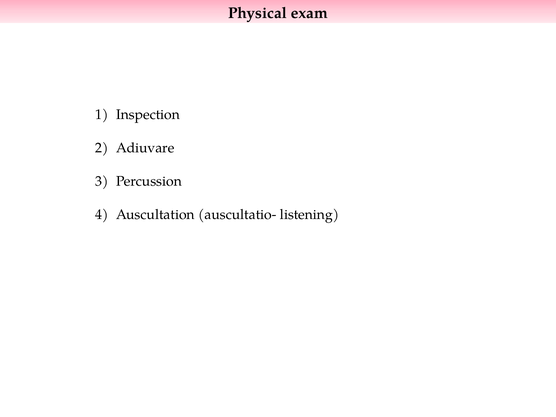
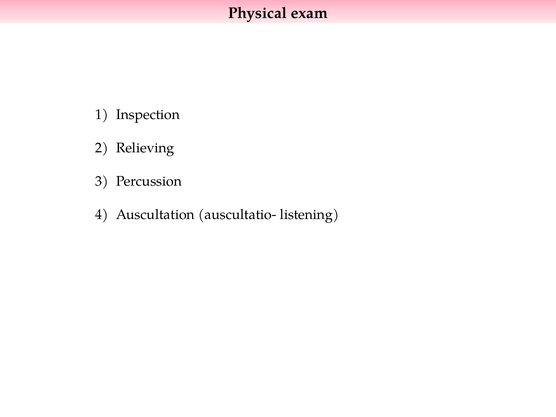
Adiuvare: Adiuvare -> Relieving (145, 148)
